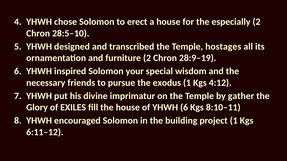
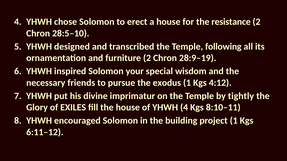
especially: especially -> resistance (231, 22)
hostages: hostages -> following (223, 47)
gather: gather -> tightly (241, 96)
YHWH 6: 6 -> 4 (184, 108)
